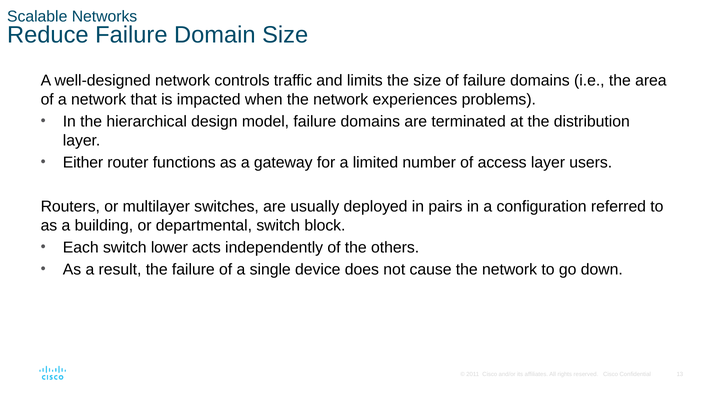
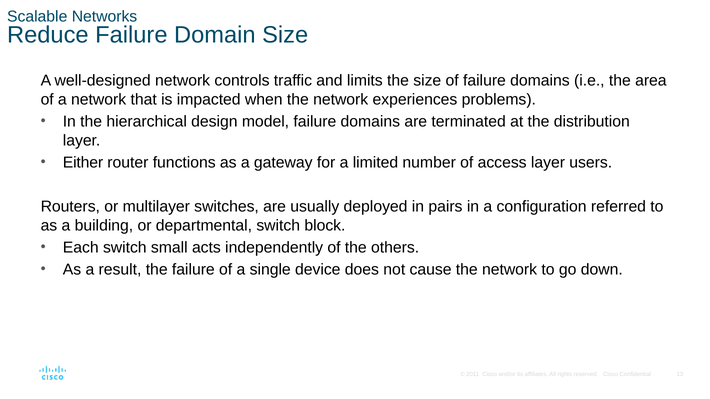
lower: lower -> small (169, 248)
